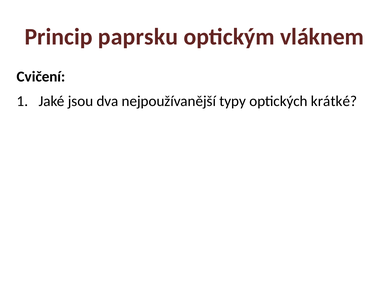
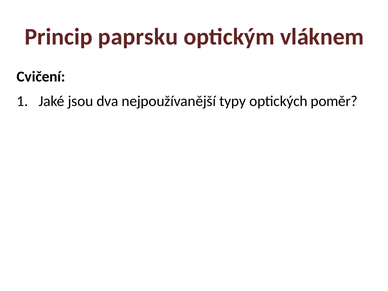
krátké: krátké -> poměr (334, 101)
